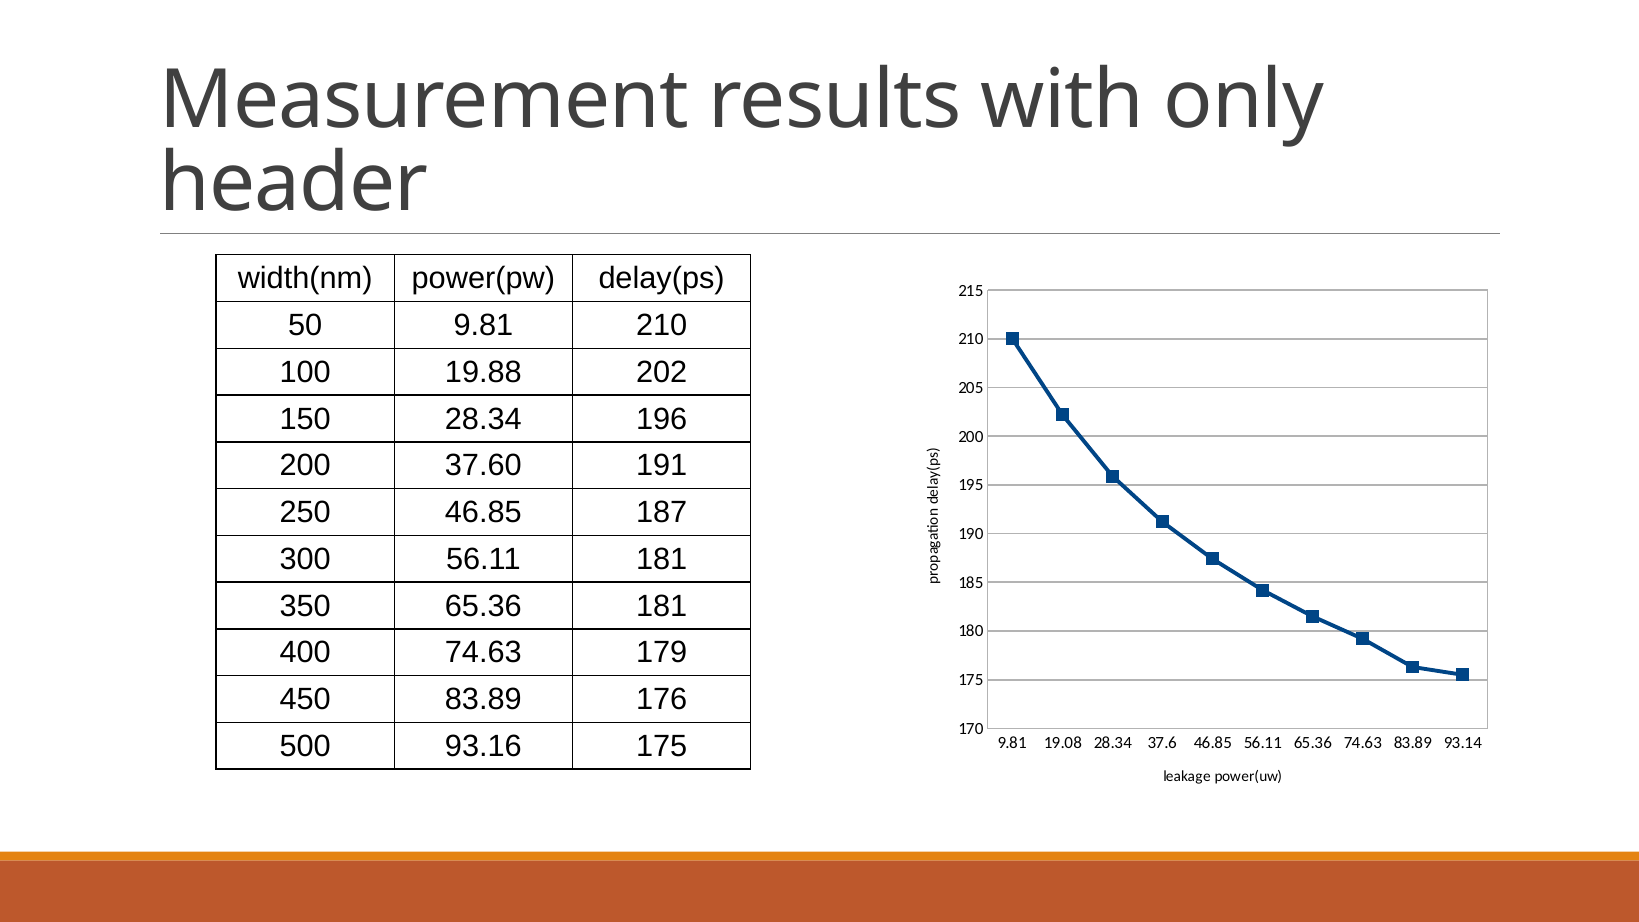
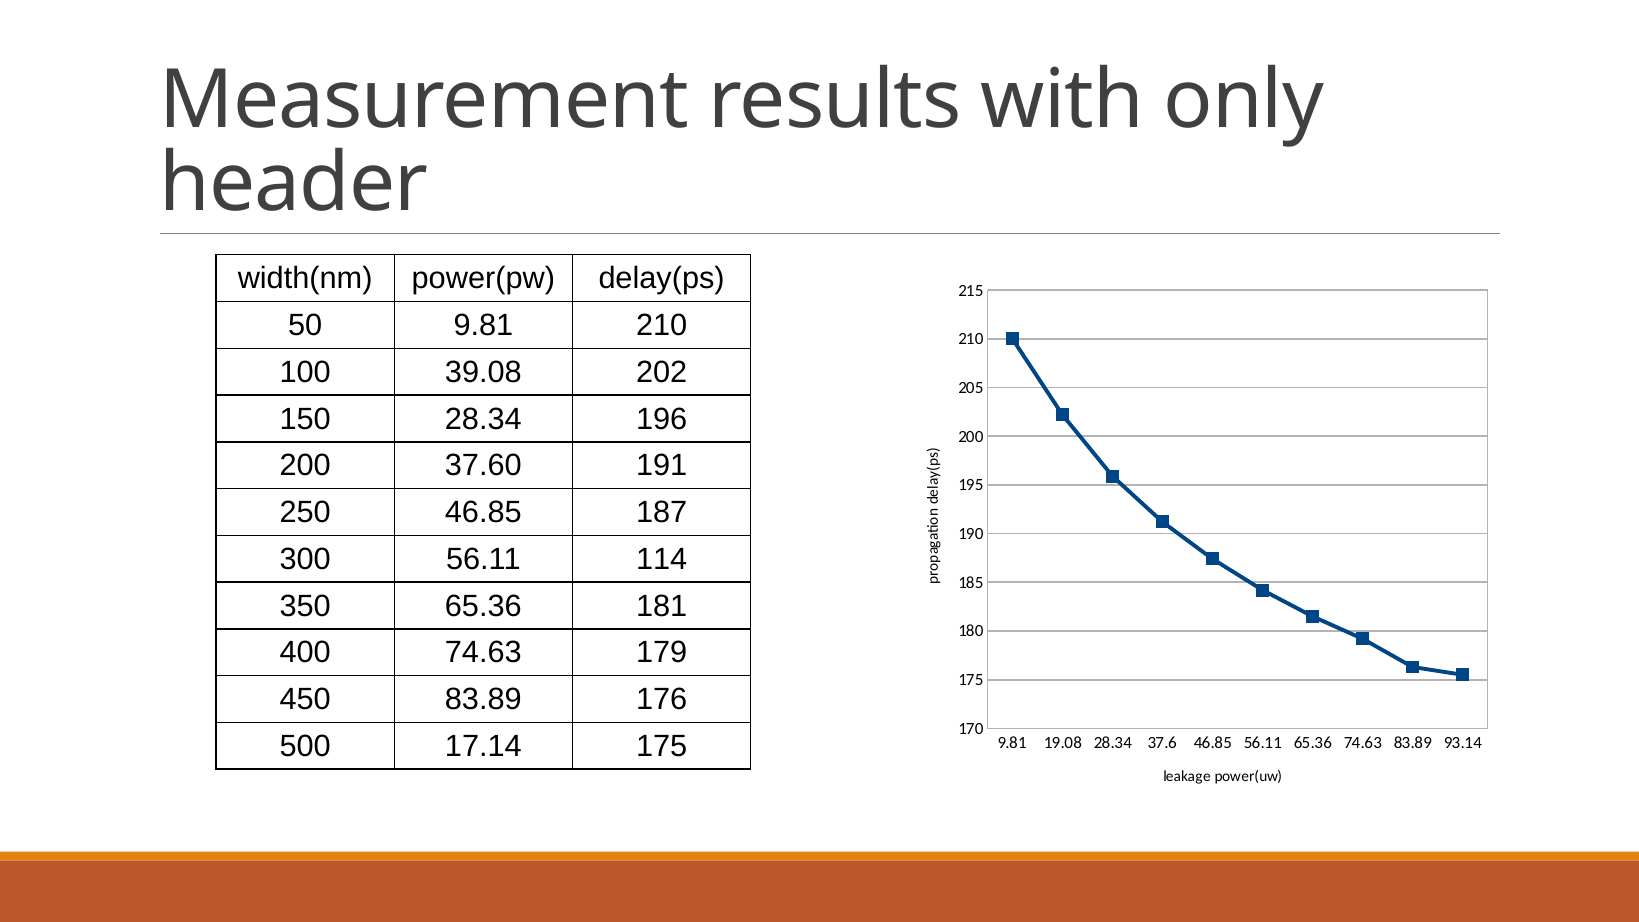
19.88: 19.88 -> 39.08 (483, 372)
56.11 181: 181 -> 114 (662, 559)
93.16: 93.16 -> 17.14 (483, 746)
